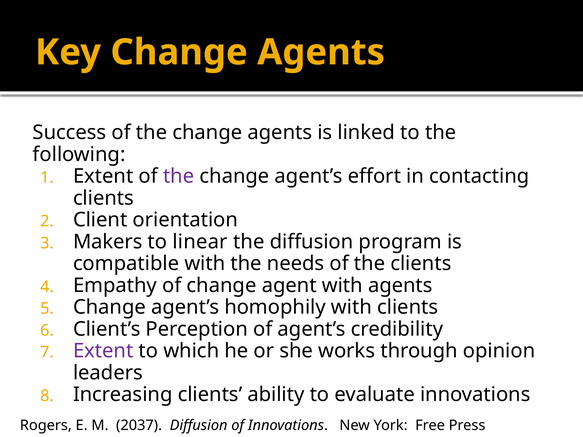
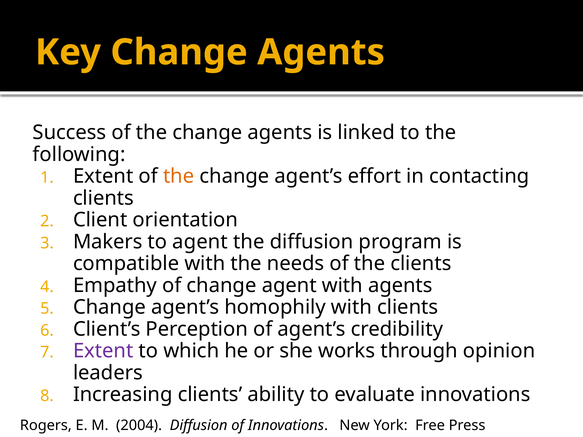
the colour: purple -> orange (179, 176)
to linear: linear -> agent (200, 242)
2037: 2037 -> 2004 (139, 426)
